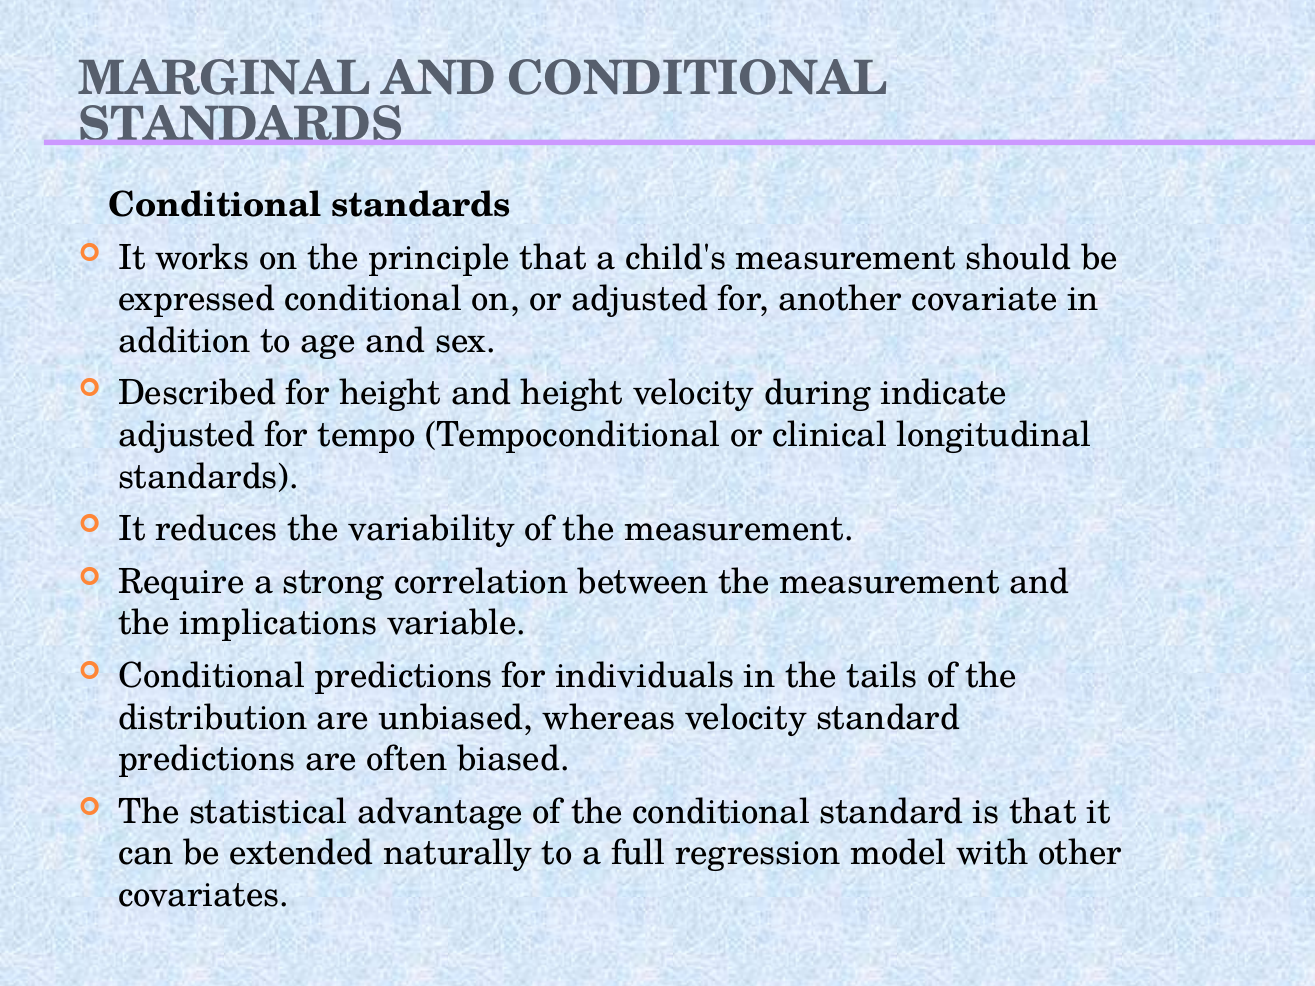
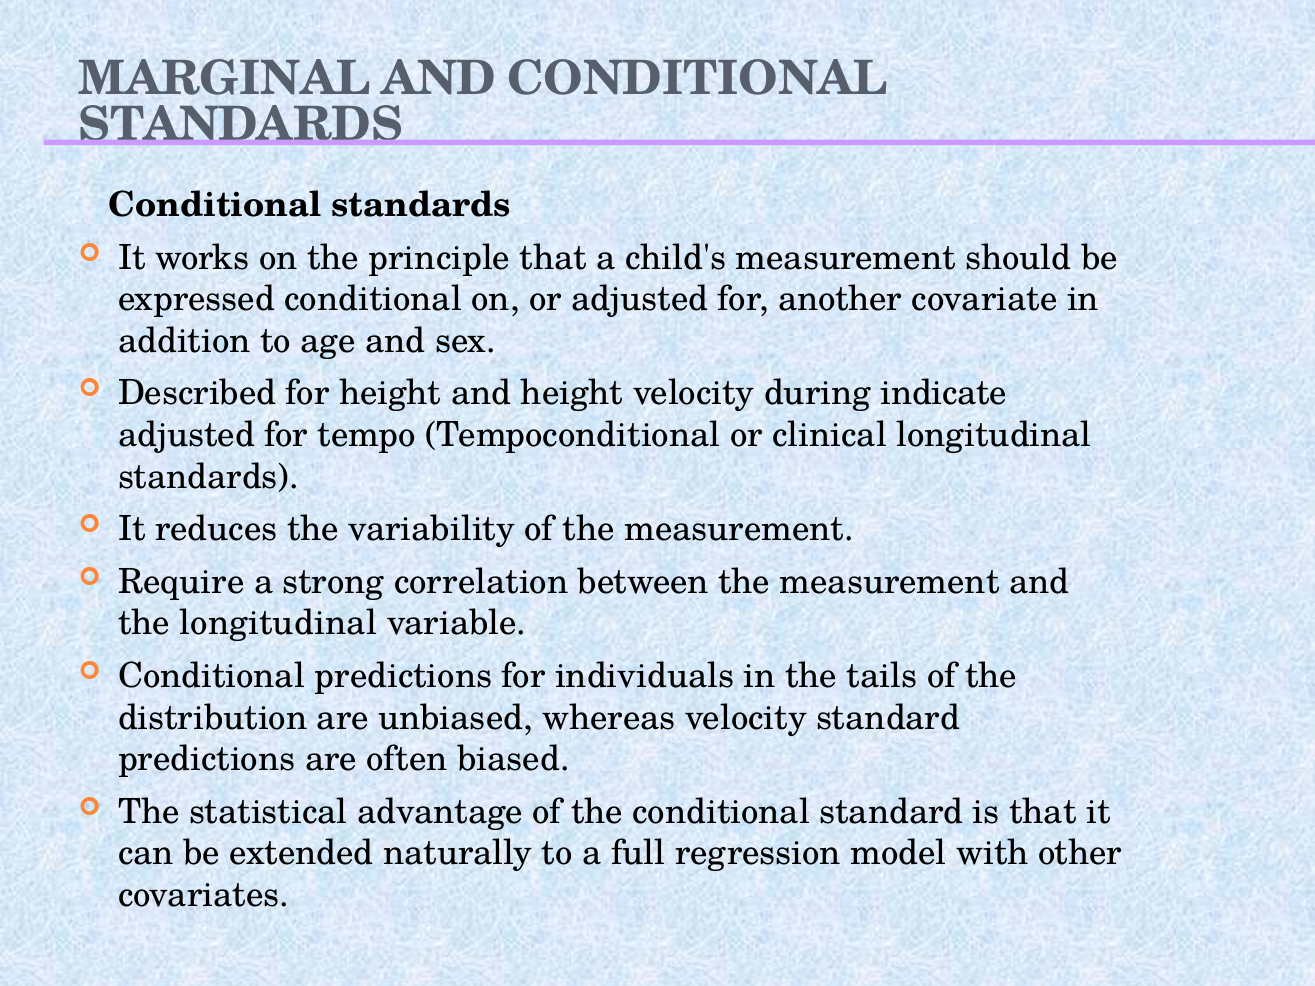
the implications: implications -> longitudinal (278, 624)
